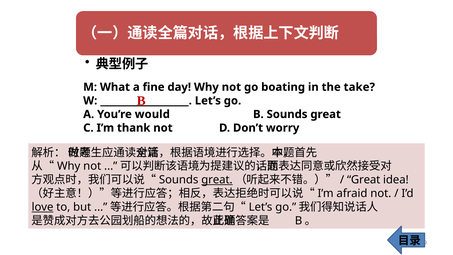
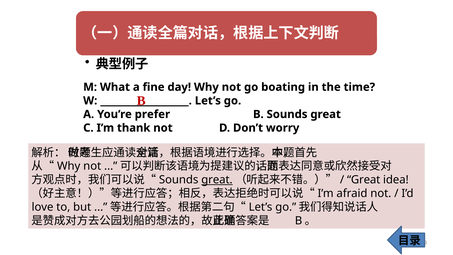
take: take -> time (359, 87)
would: would -> prefer (152, 114)
love underline: present -> none (43, 207)
